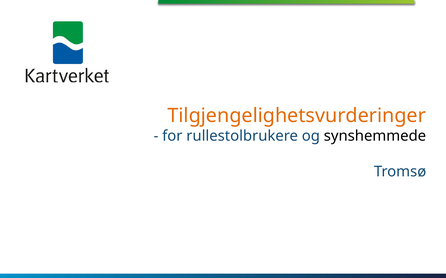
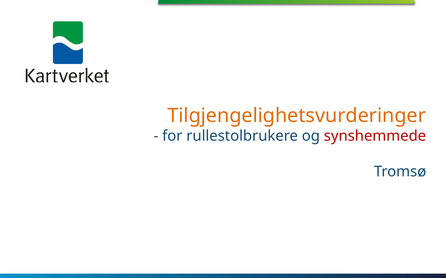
synshemmede colour: black -> red (375, 136)
